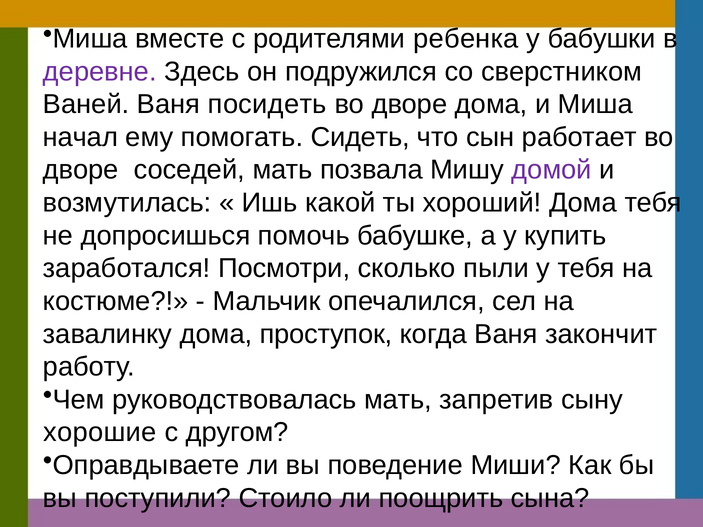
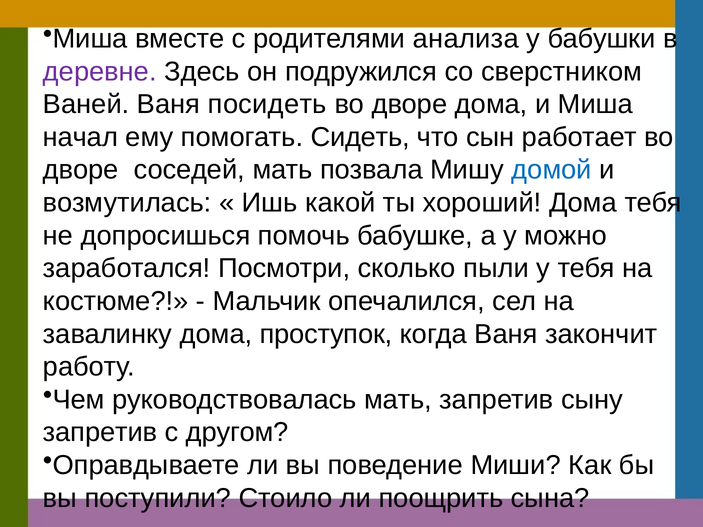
ребенка: ребенка -> анализа (466, 39)
домой colour: purple -> blue (552, 170)
купить: купить -> можно (566, 236)
хорошие: хорошие -> запретив (100, 433)
